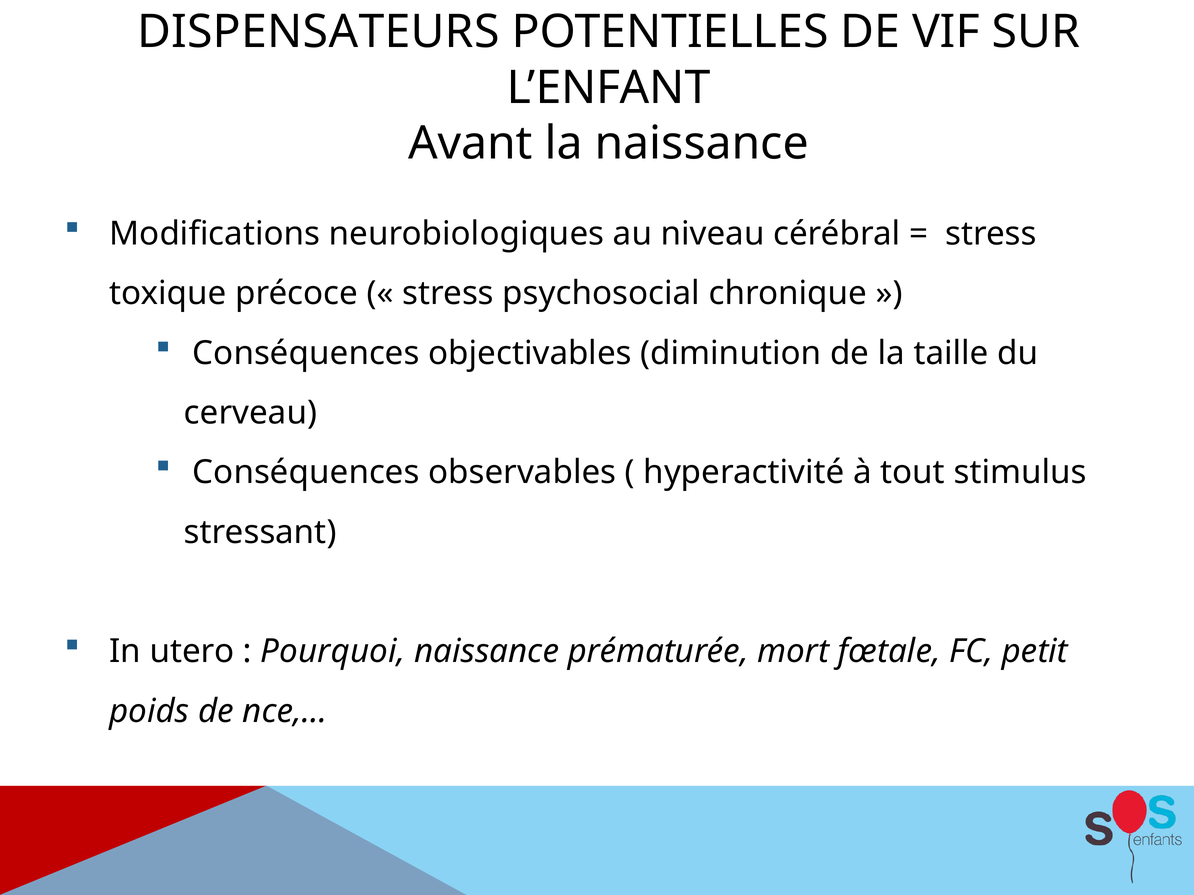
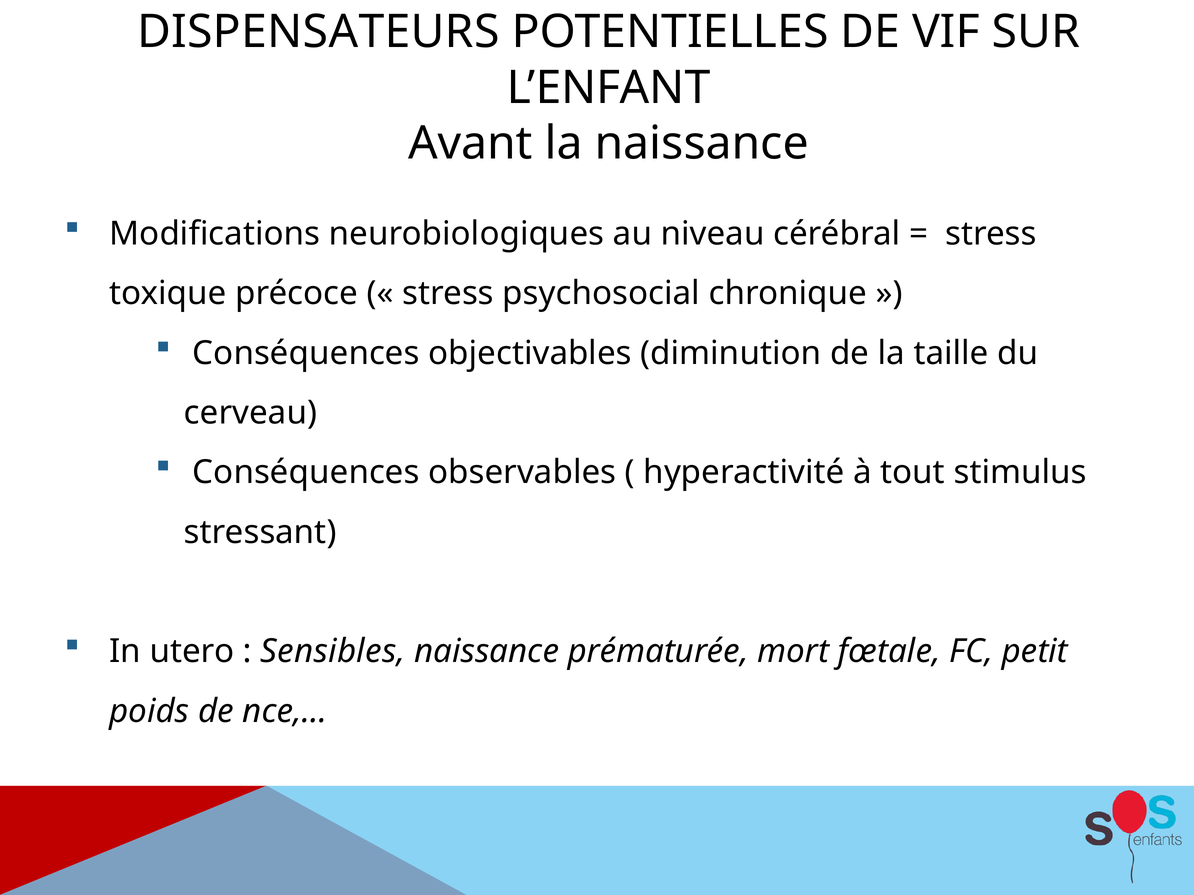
Pourquoi: Pourquoi -> Sensibles (333, 652)
